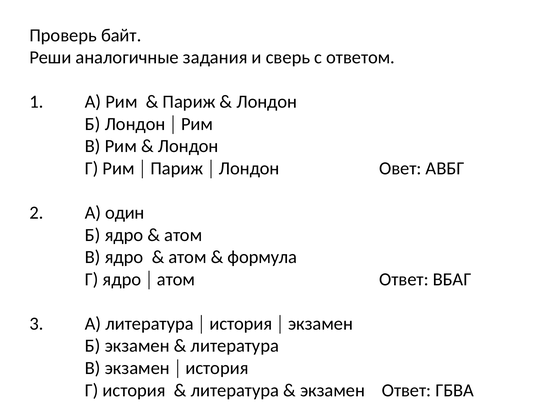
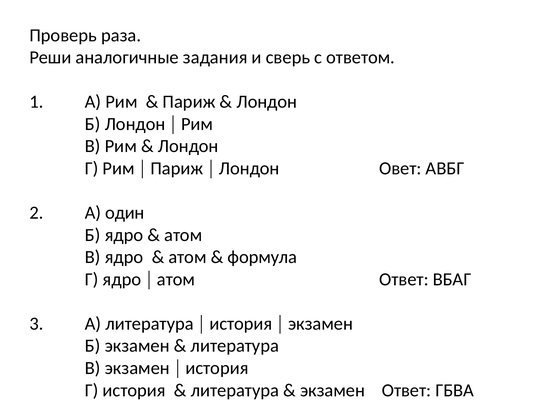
байт: байт -> раза (121, 35)
